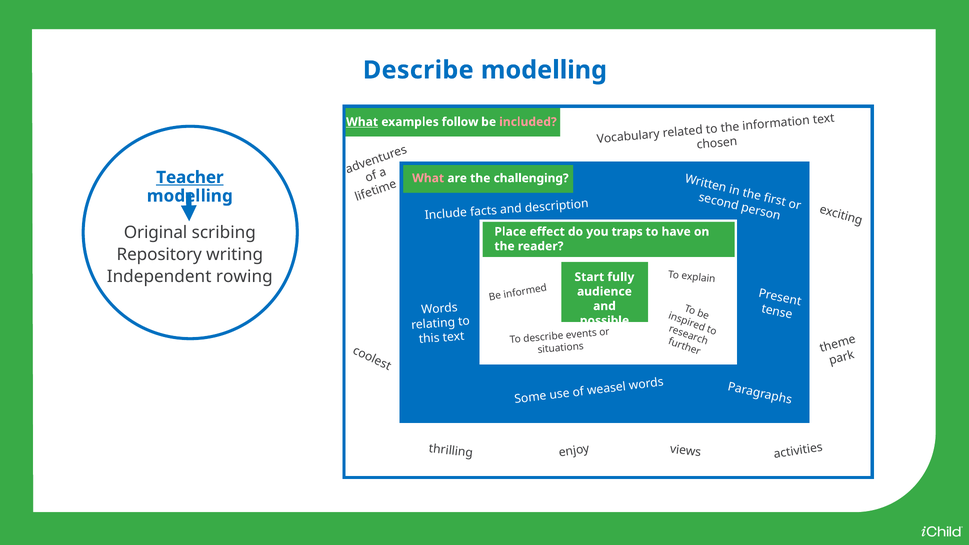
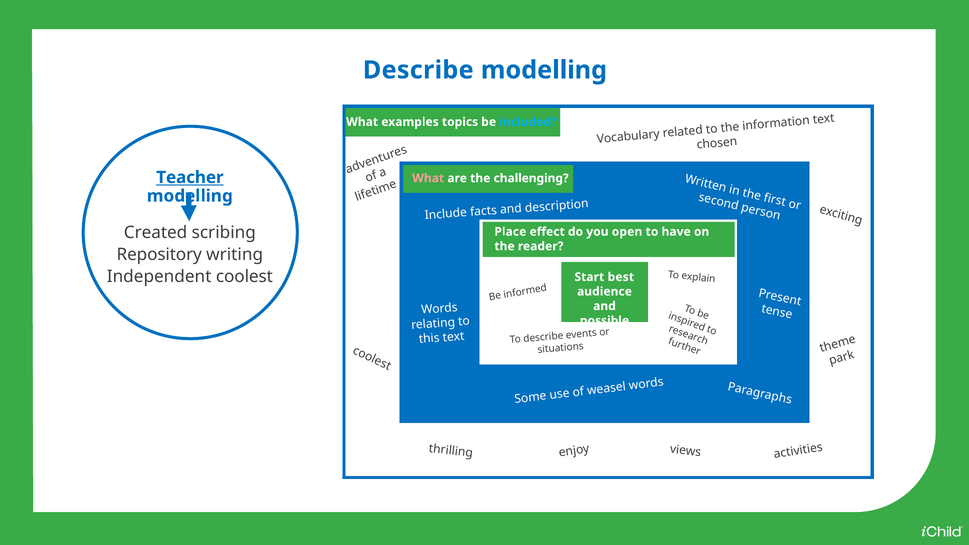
What underline: present -> none (362, 122)
follow: follow -> topics (460, 122)
included colour: pink -> light blue (528, 122)
Original: Original -> Created (156, 233)
traps: traps -> open (627, 232)
rowing: rowing -> coolest (244, 277)
fully: fully -> best (621, 277)
